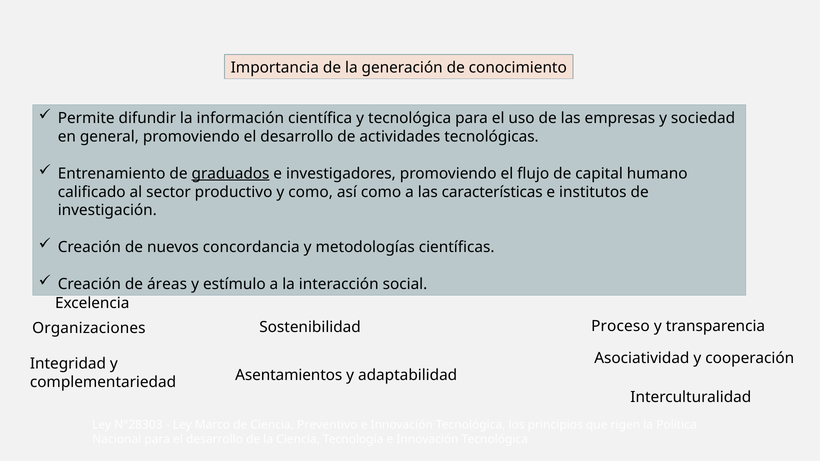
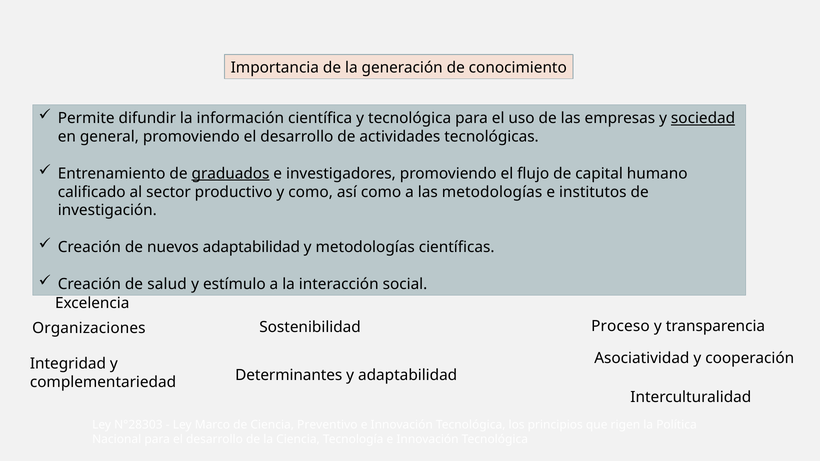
sociedad underline: none -> present (703, 118)
las características: características -> metodologías (492, 192)
nuevos concordancia: concordancia -> adaptabilidad (251, 247)
áreas: áreas -> salud (167, 284)
Asentamientos: Asentamientos -> Determinantes (289, 376)
